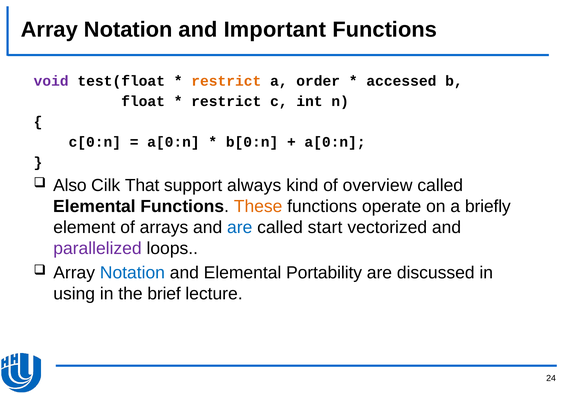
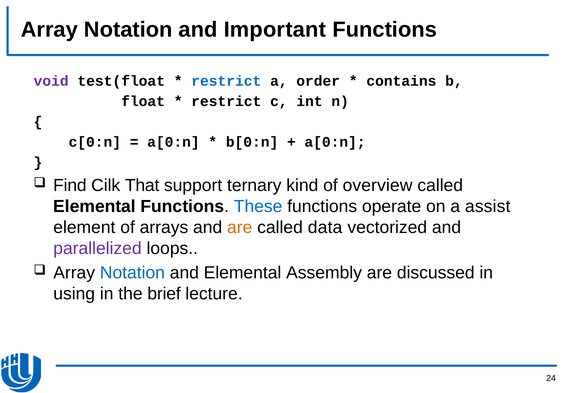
restrict colour: orange -> blue (226, 81)
accessed: accessed -> contains (401, 81)
Also: Also -> Find (70, 186)
always: always -> ternary (254, 186)
These colour: orange -> blue (258, 206)
briefly: briefly -> assist (488, 206)
are colour: blue -> orange (240, 227)
start: start -> data (325, 227)
Portability: Portability -> Assembly (324, 273)
